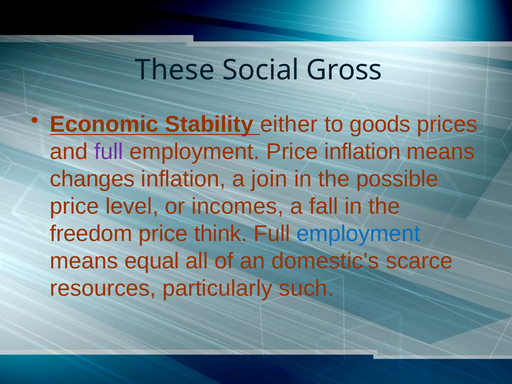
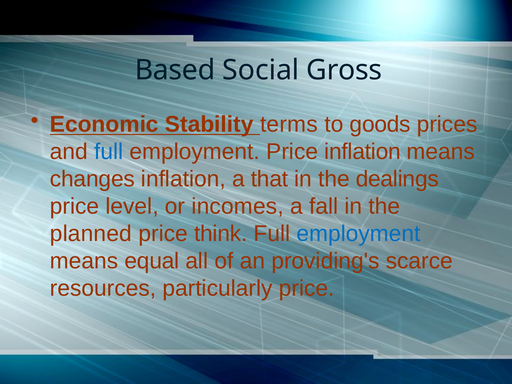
These: These -> Based (175, 70)
either: either -> terms (289, 124)
full colour: purple -> blue (109, 152)
join: join -> that (270, 179)
possible: possible -> dealings (397, 179)
freedom: freedom -> planned (91, 234)
domestic's: domestic's -> providing's (325, 261)
particularly such: such -> price (307, 288)
